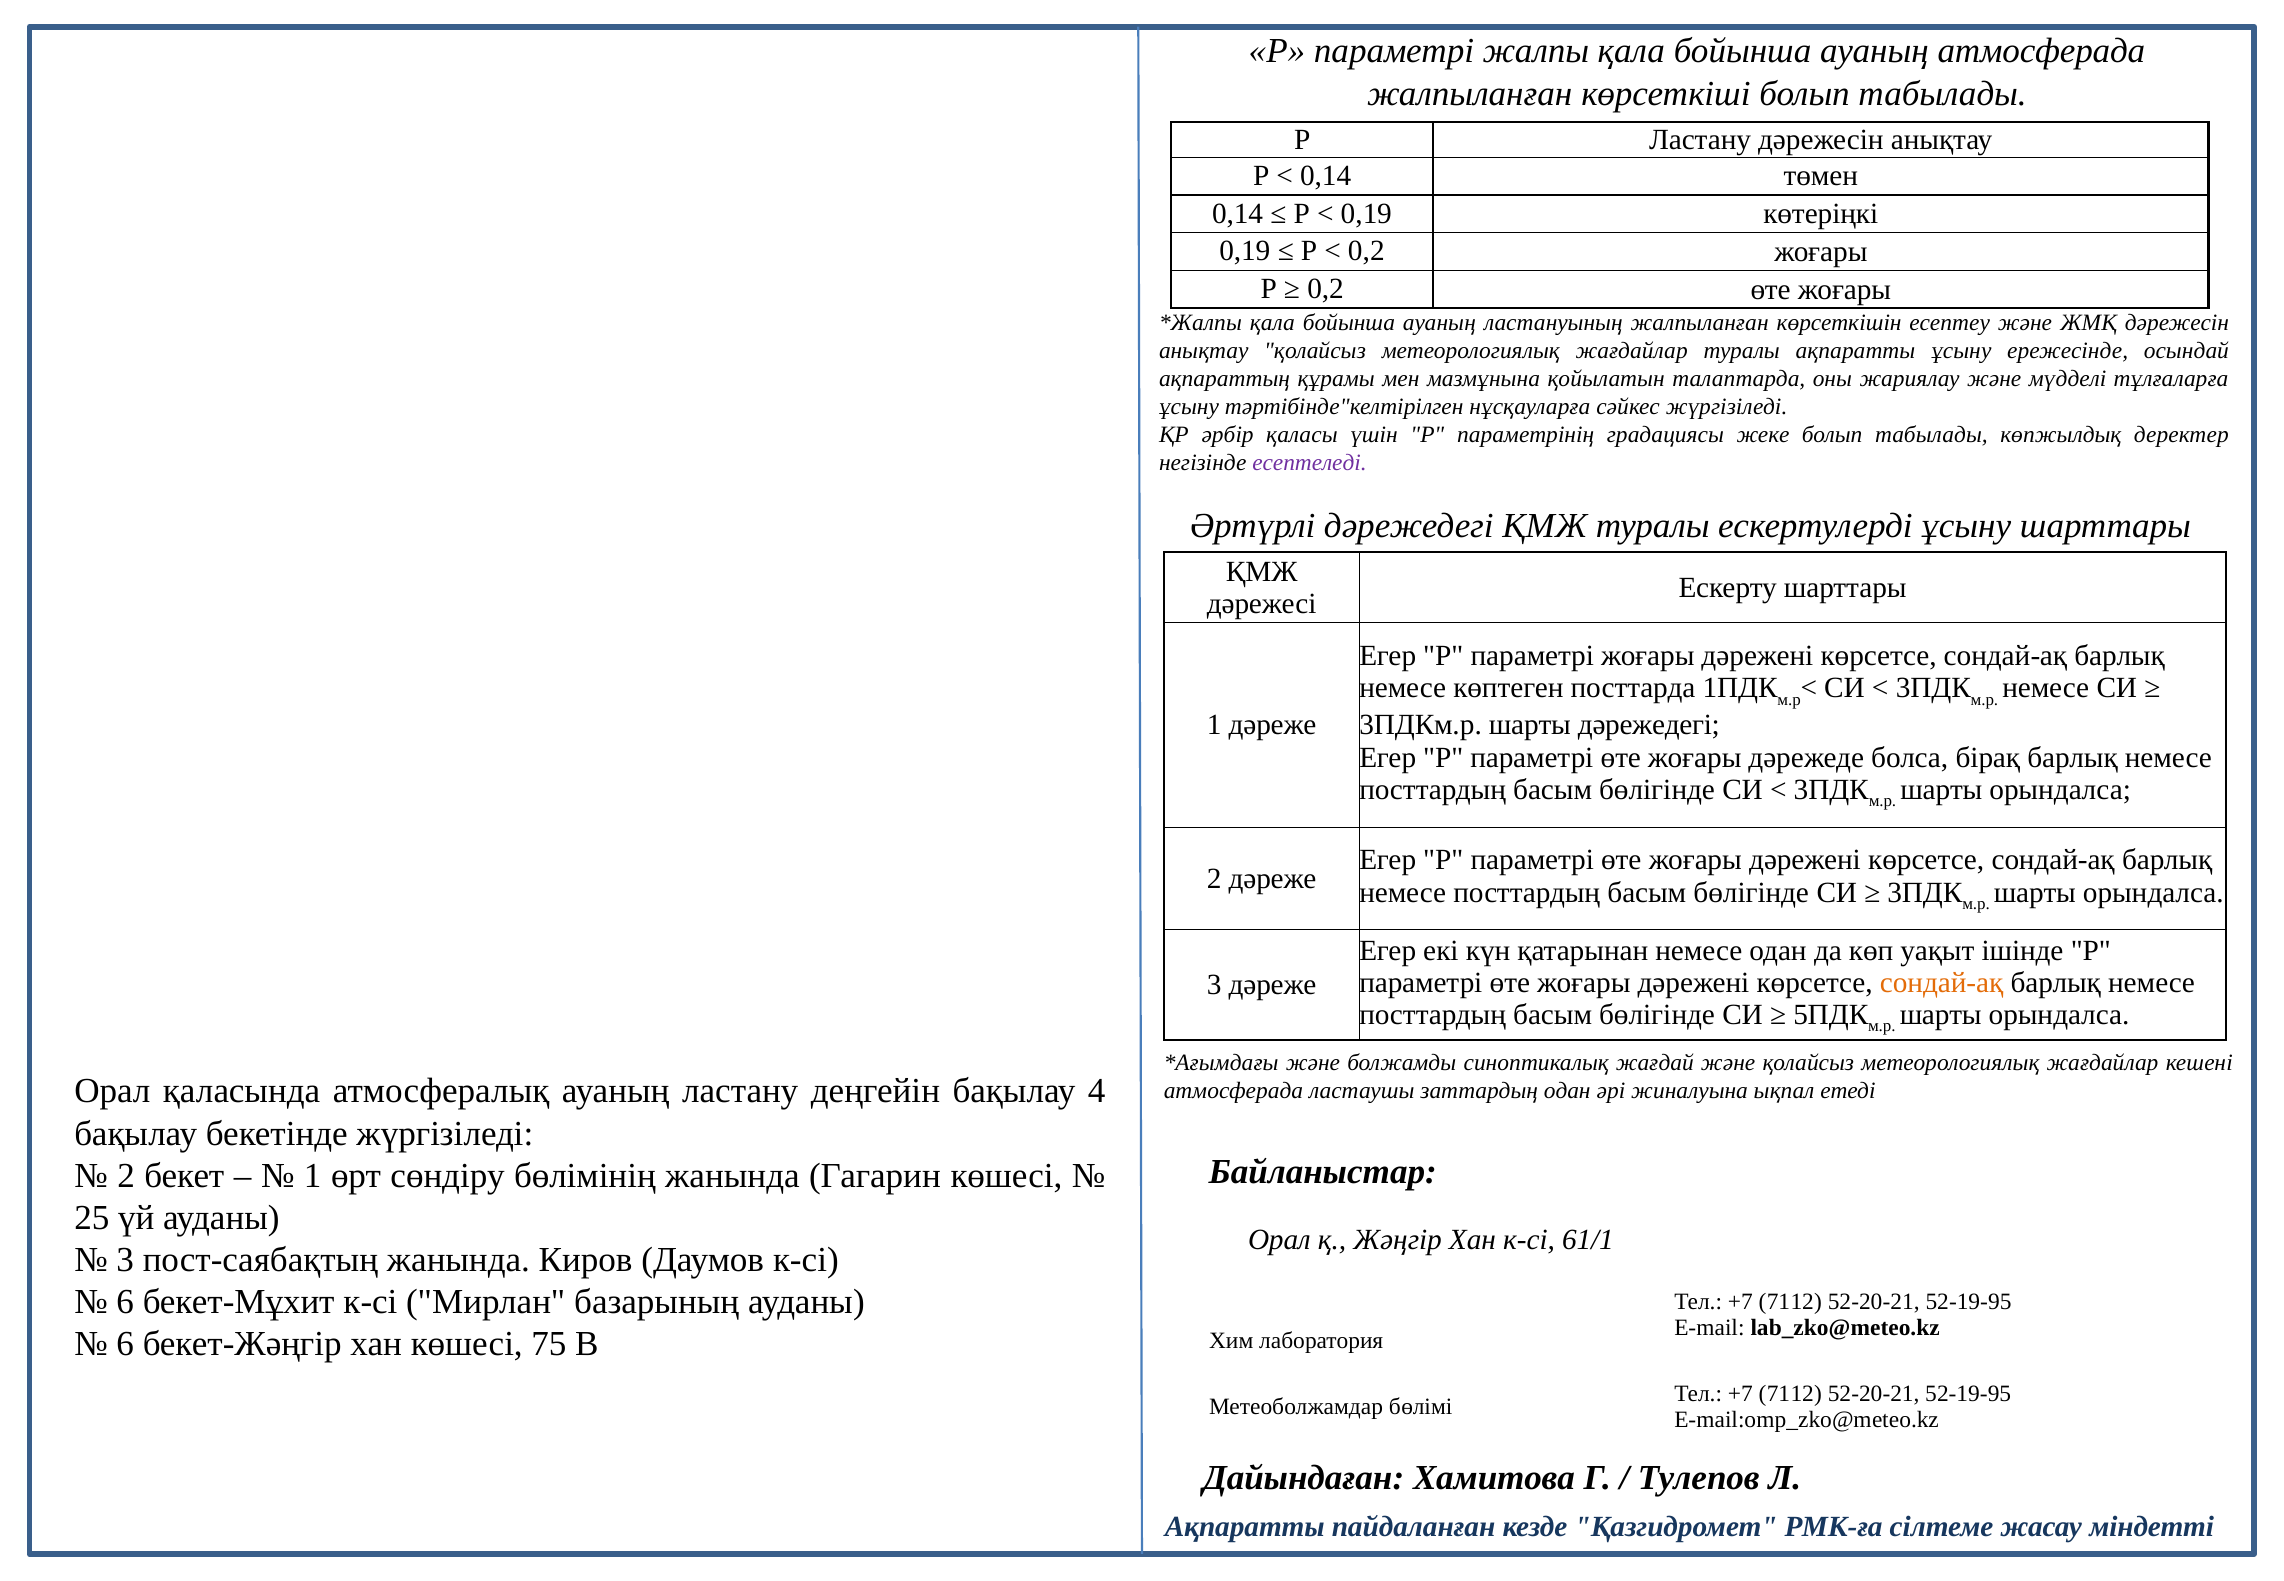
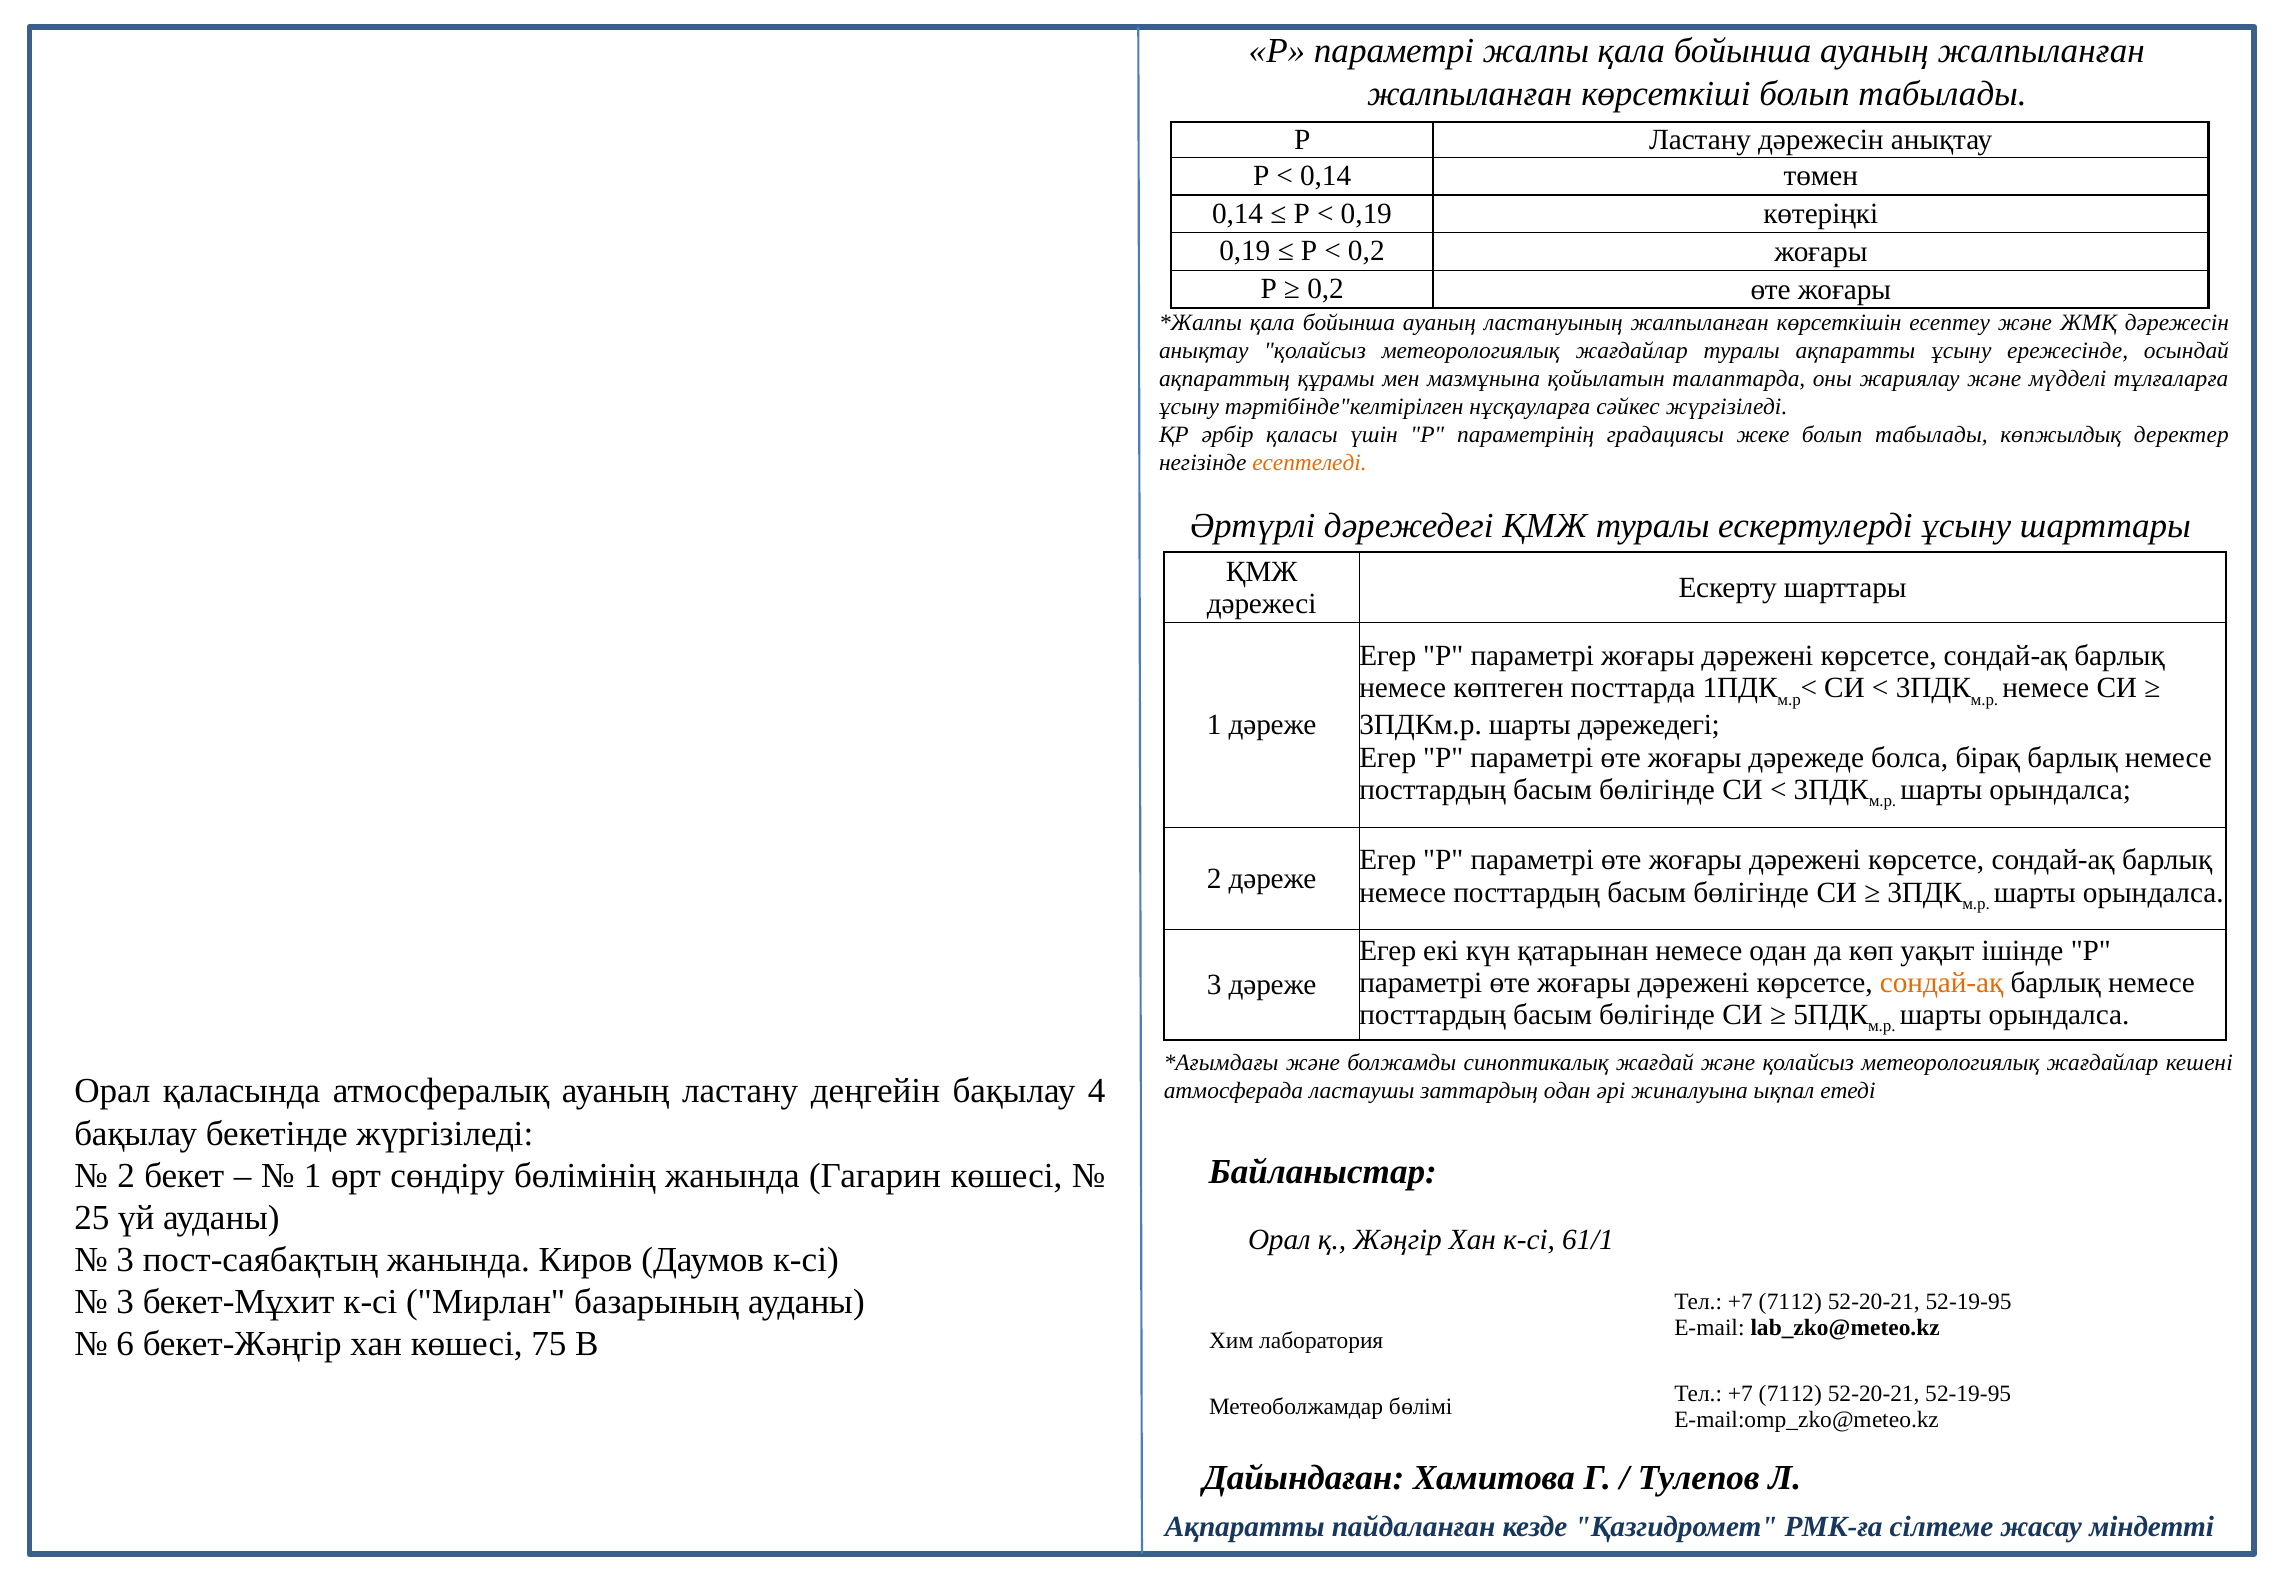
ауаның атмосферада: атмосферада -> жалпыланған (2041, 51)
есептеледі colour: purple -> orange (1309, 463)
6: 6 -> 3 (125, 1302)
